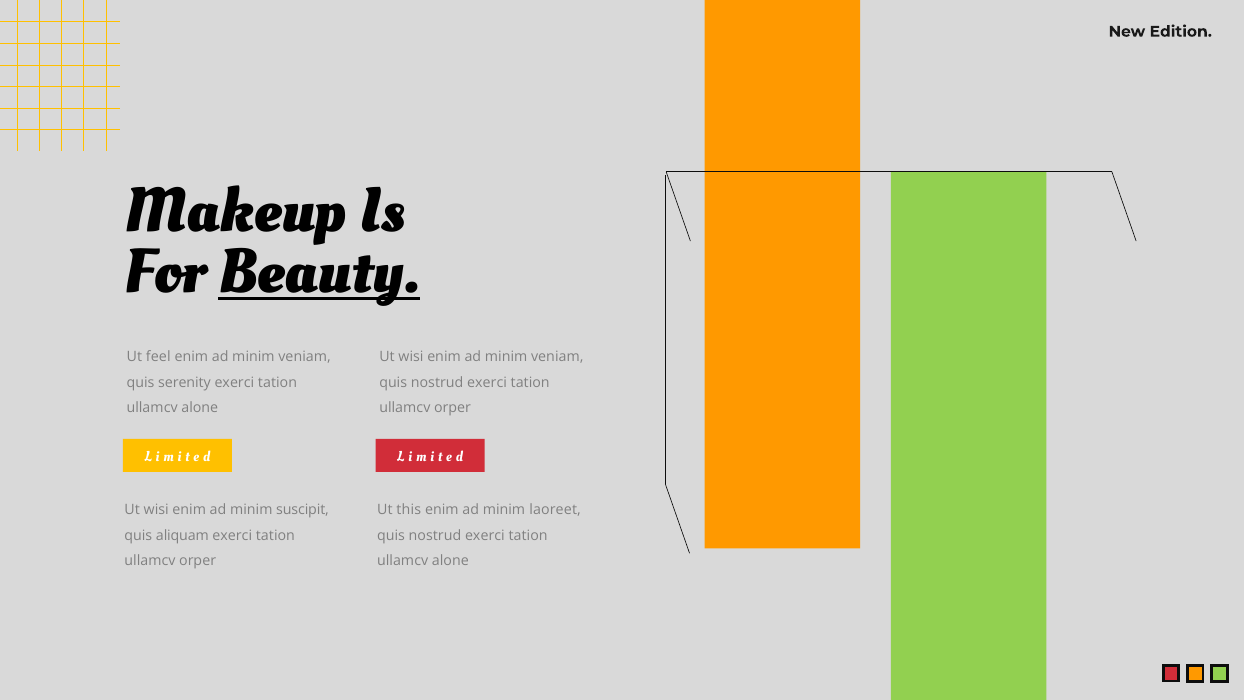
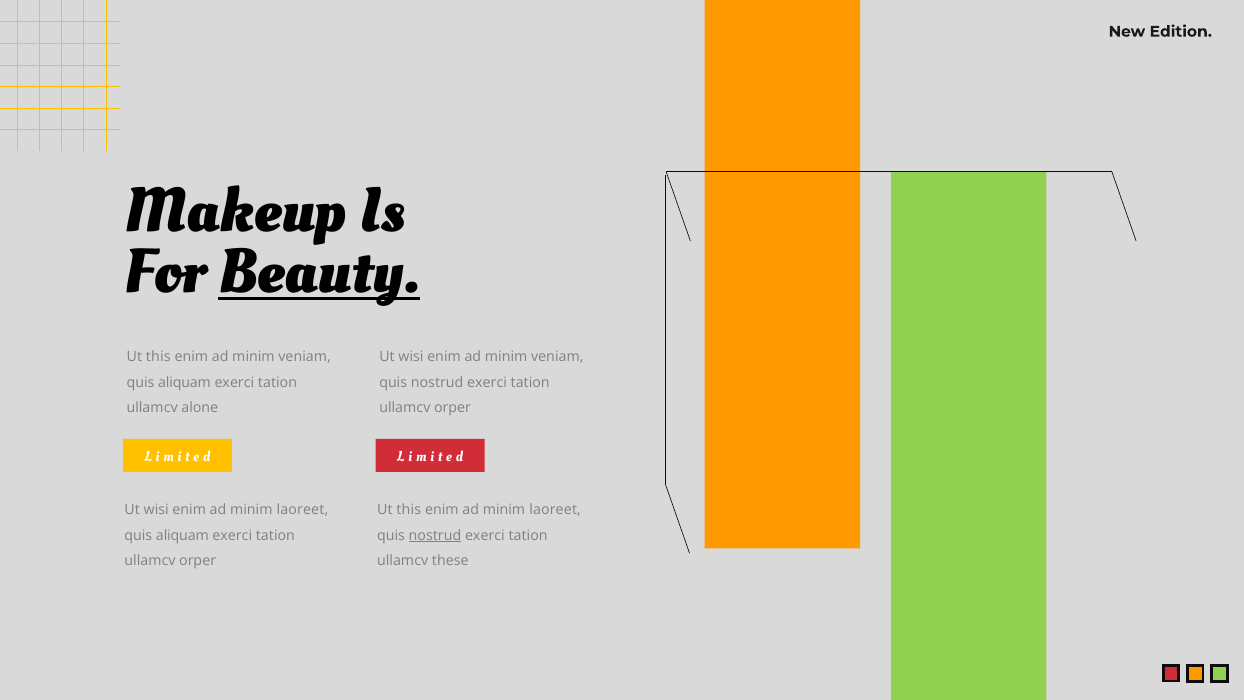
feel: feel -> this (158, 356)
serenity: serenity -> aliquam (185, 382)
suscipit: suscipit -> laoreet (302, 510)
nostrud underline: none -> present (435, 535)
alone: alone -> these (450, 561)
